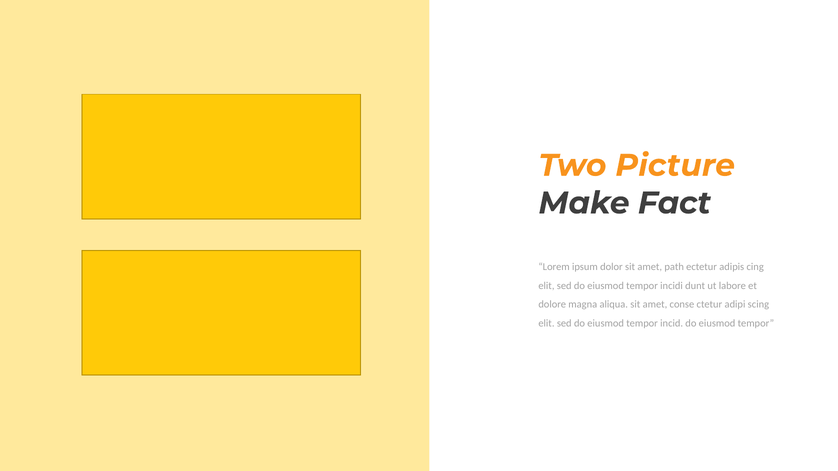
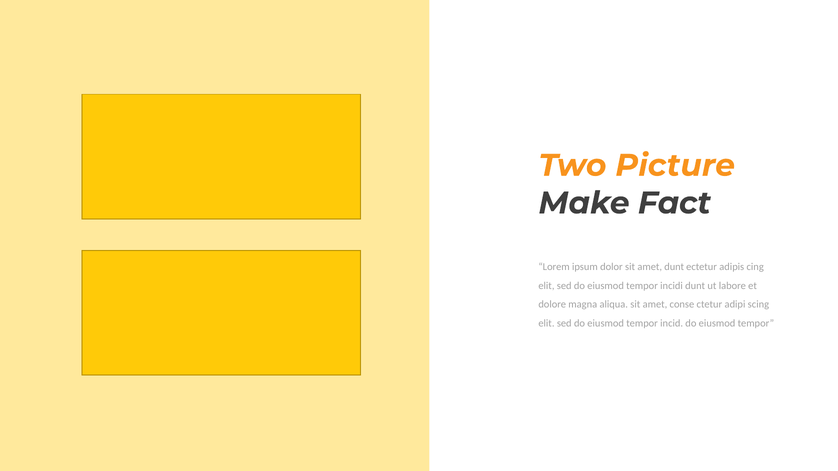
amet path: path -> dunt (674, 267)
